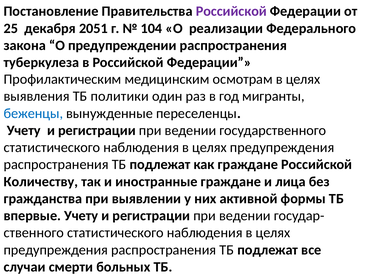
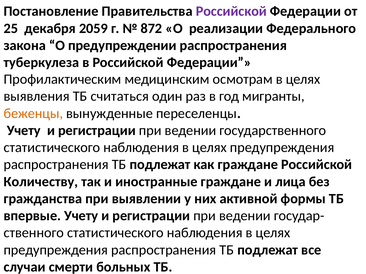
2051: 2051 -> 2059 (93, 28)
104: 104 -> 872 (151, 28)
политики: политики -> считаться (120, 96)
беженцы colour: blue -> orange (33, 114)
